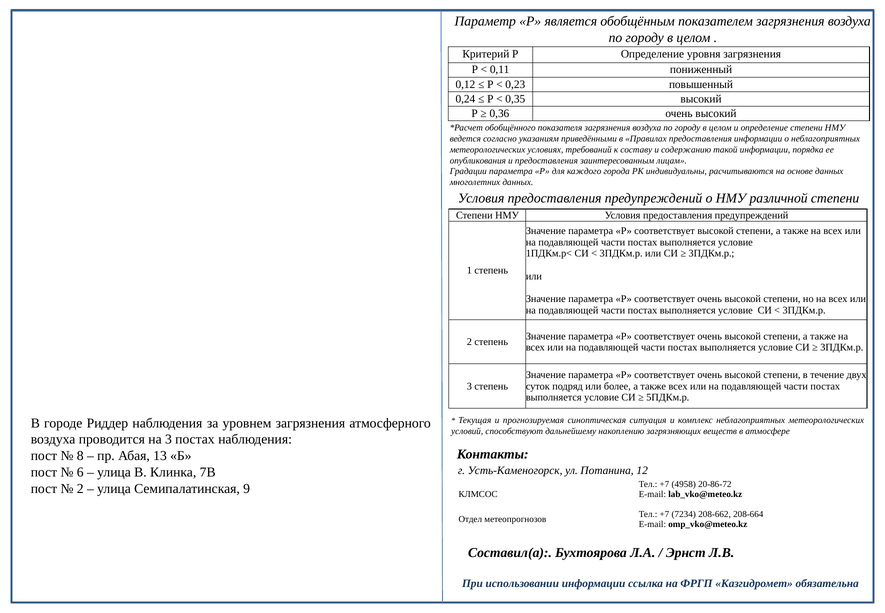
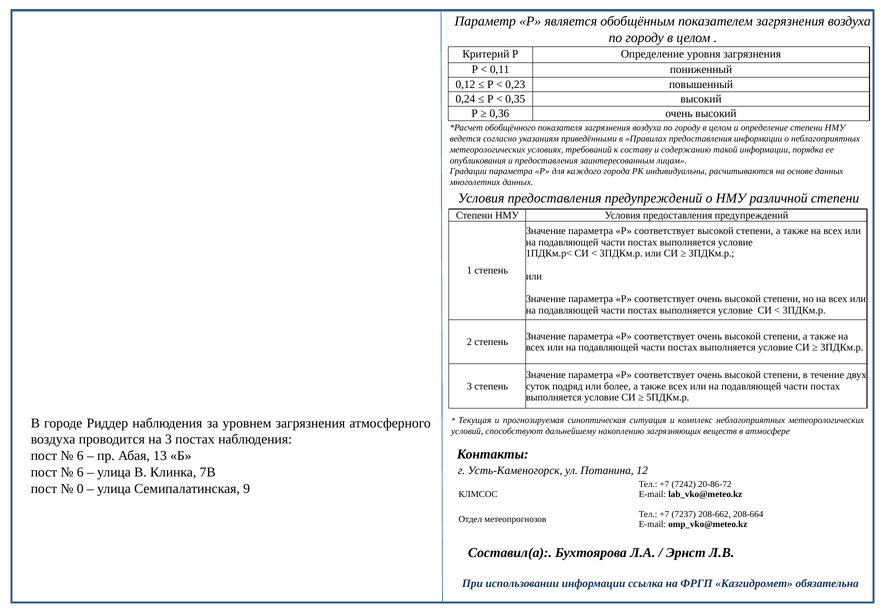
8: 8 -> 6 (80, 456)
4958: 4958 -> 7242 (684, 484)
2: 2 -> 0 (80, 488)
7234: 7234 -> 7237 (684, 514)
